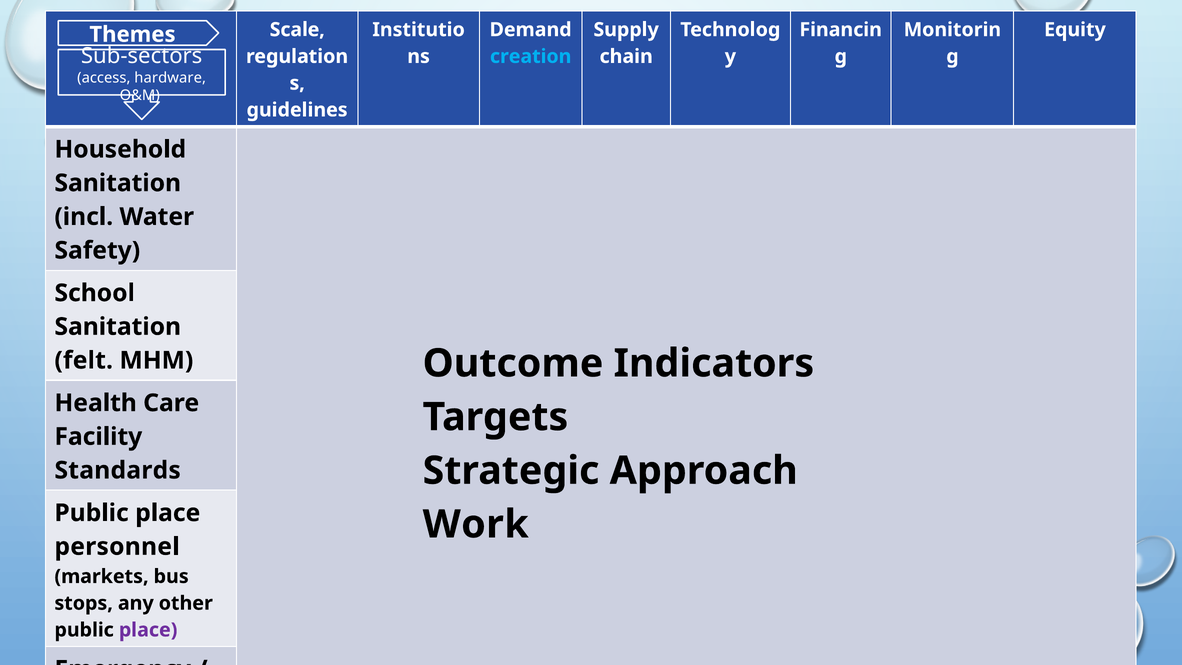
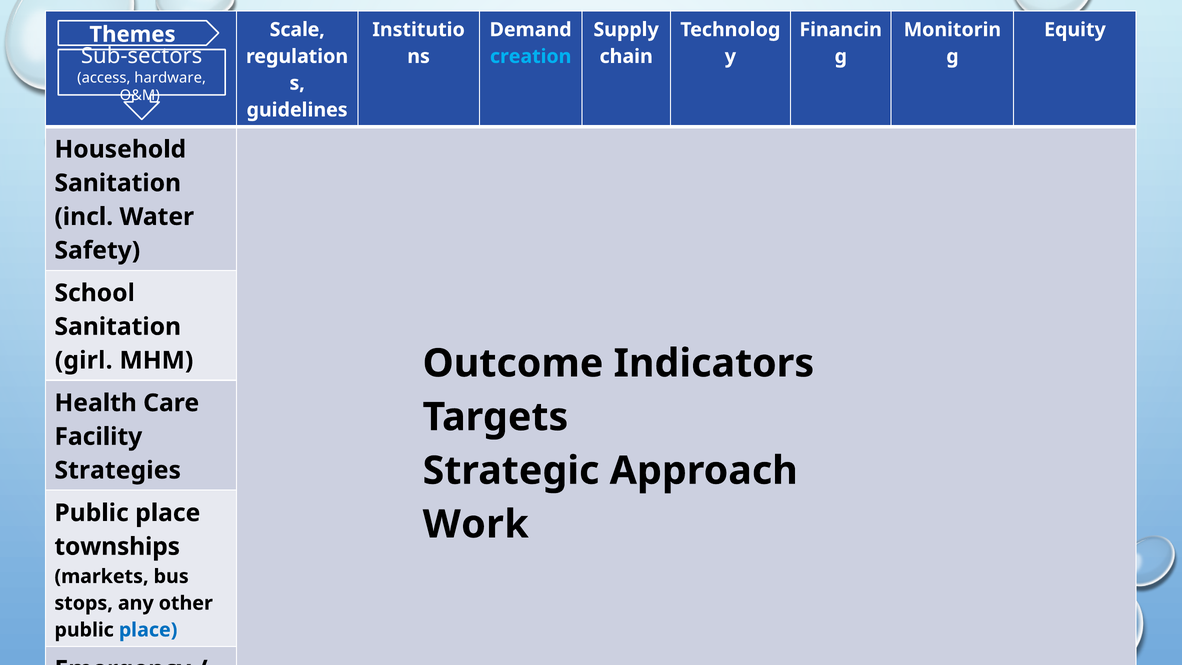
felt: felt -> girl (84, 360)
Standards: Standards -> Strategies (118, 470)
personnel: personnel -> townships (117, 547)
place colour: purple -> blue (148, 630)
